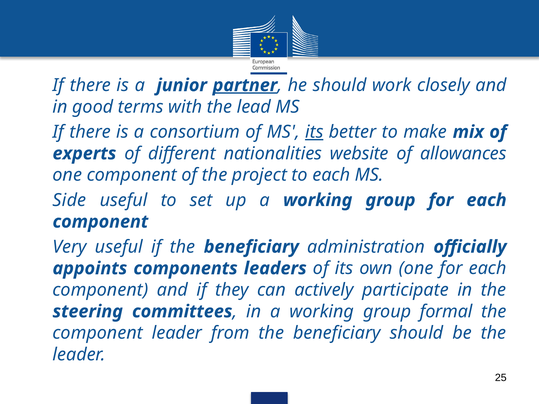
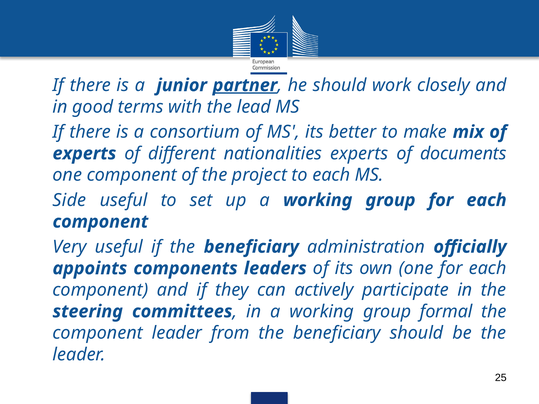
its underline: present -> none (314, 132)
nationalities website: website -> experts (359, 154)
allowances: allowances -> documents (463, 154)
